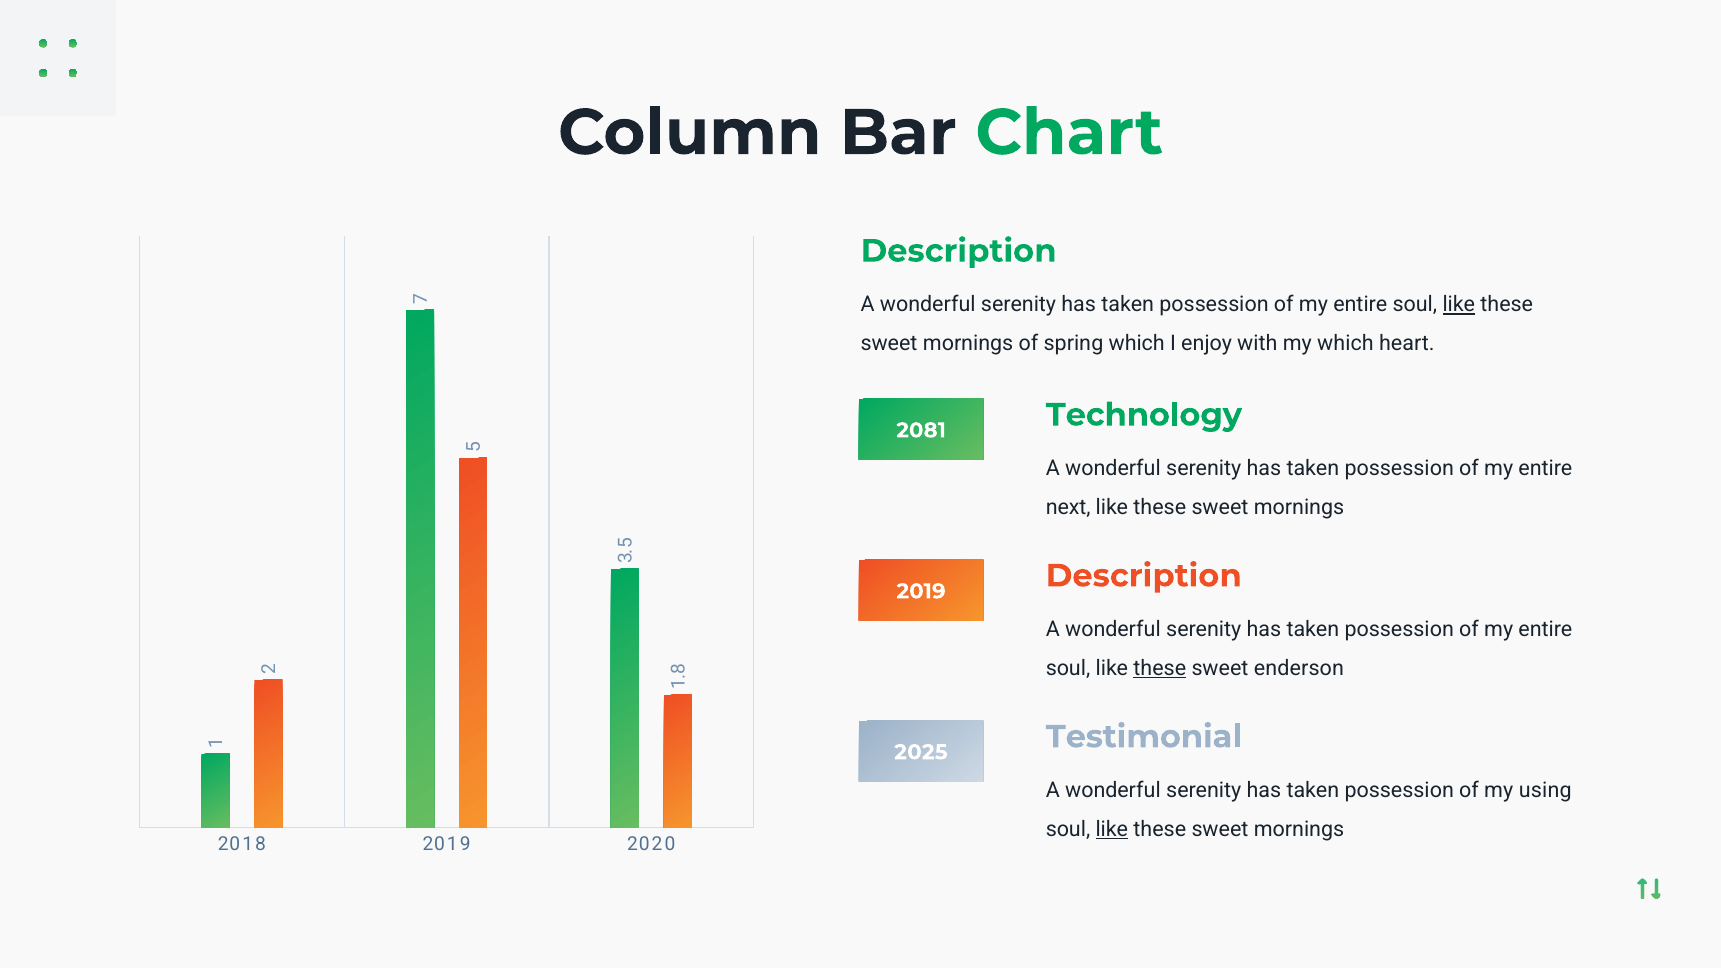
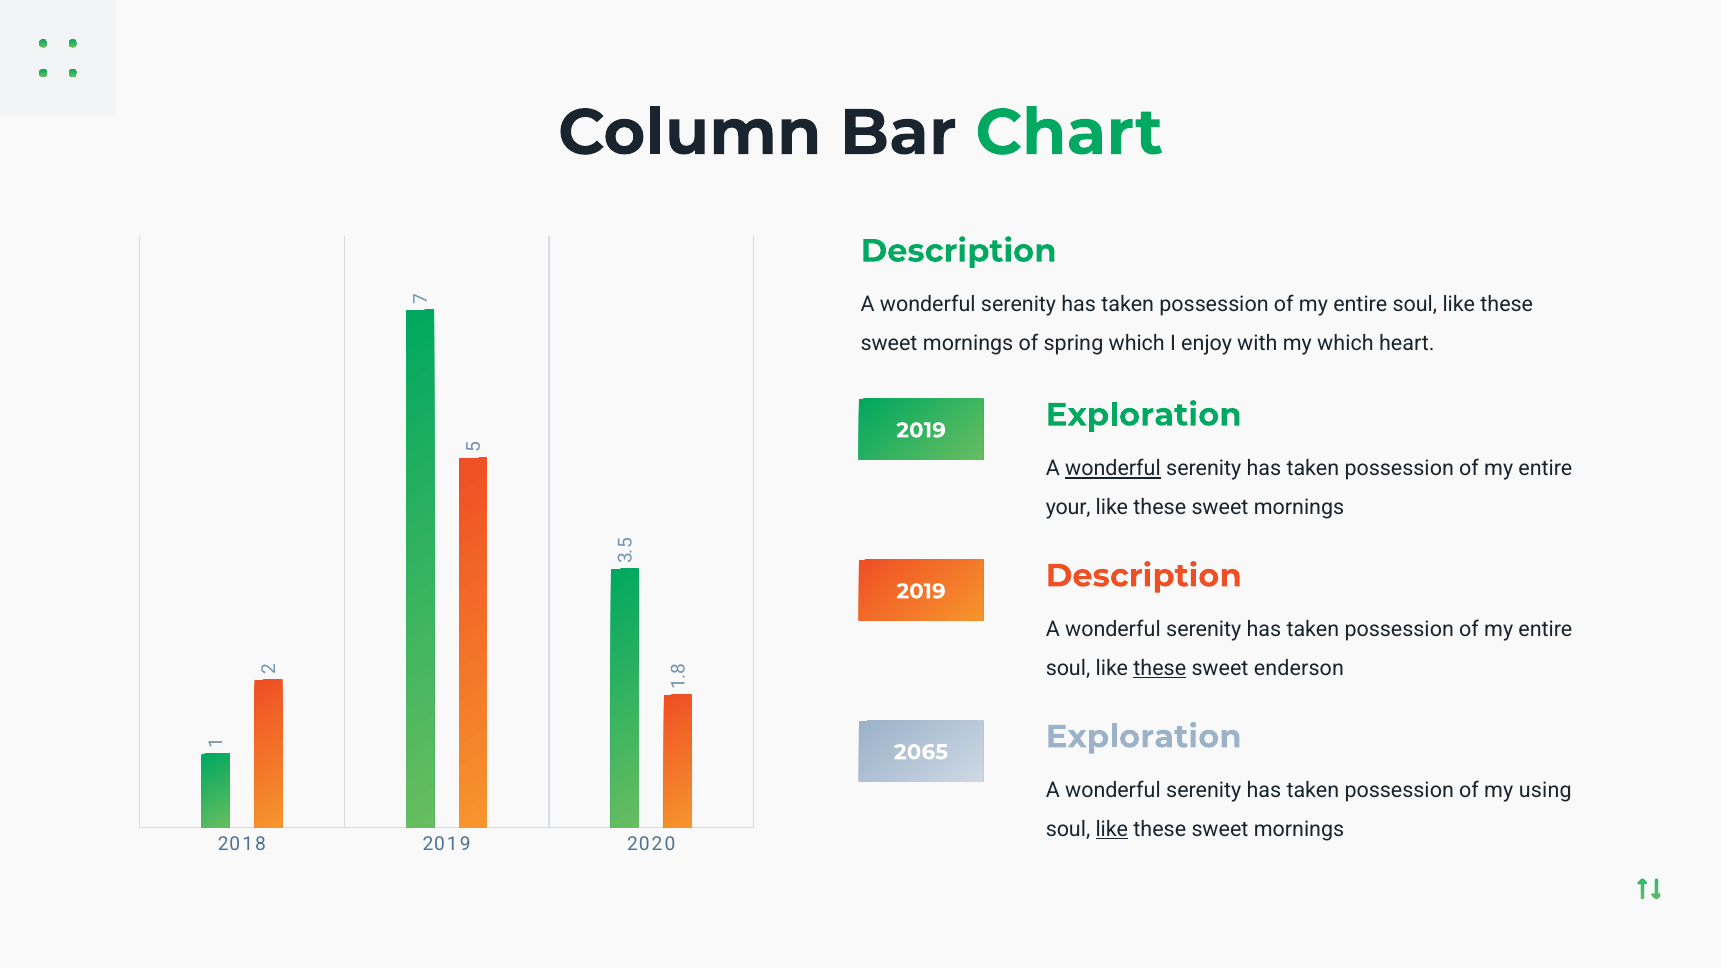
like underline: present -> none (1459, 305)
Technology: Technology -> Exploration (1144, 415)
2081: 2081 -> 2019 (921, 430)
wonderful underline: none -> present (1113, 469)
next: next -> your (1068, 507)
Testimonial: Testimonial -> Exploration (1144, 737)
2025: 2025 -> 2065 (921, 752)
